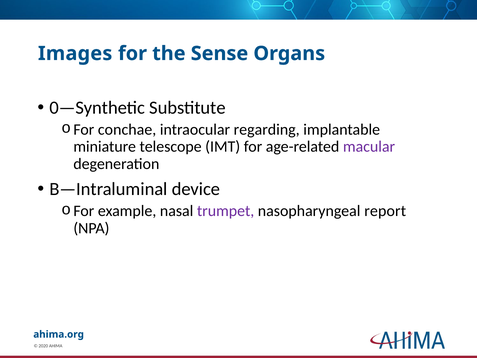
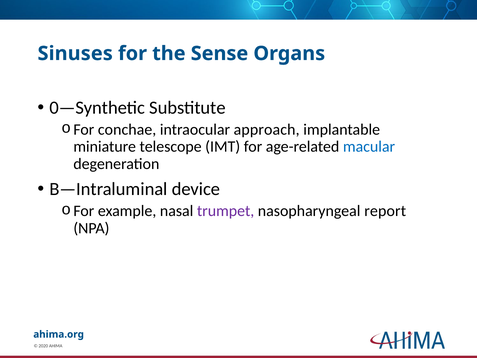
Images: Images -> Sinuses (75, 53)
regarding: regarding -> approach (267, 129)
macular colour: purple -> blue (369, 147)
